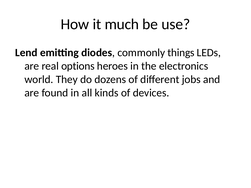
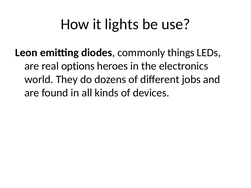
much: much -> lights (122, 24)
Lend: Lend -> Leon (26, 53)
